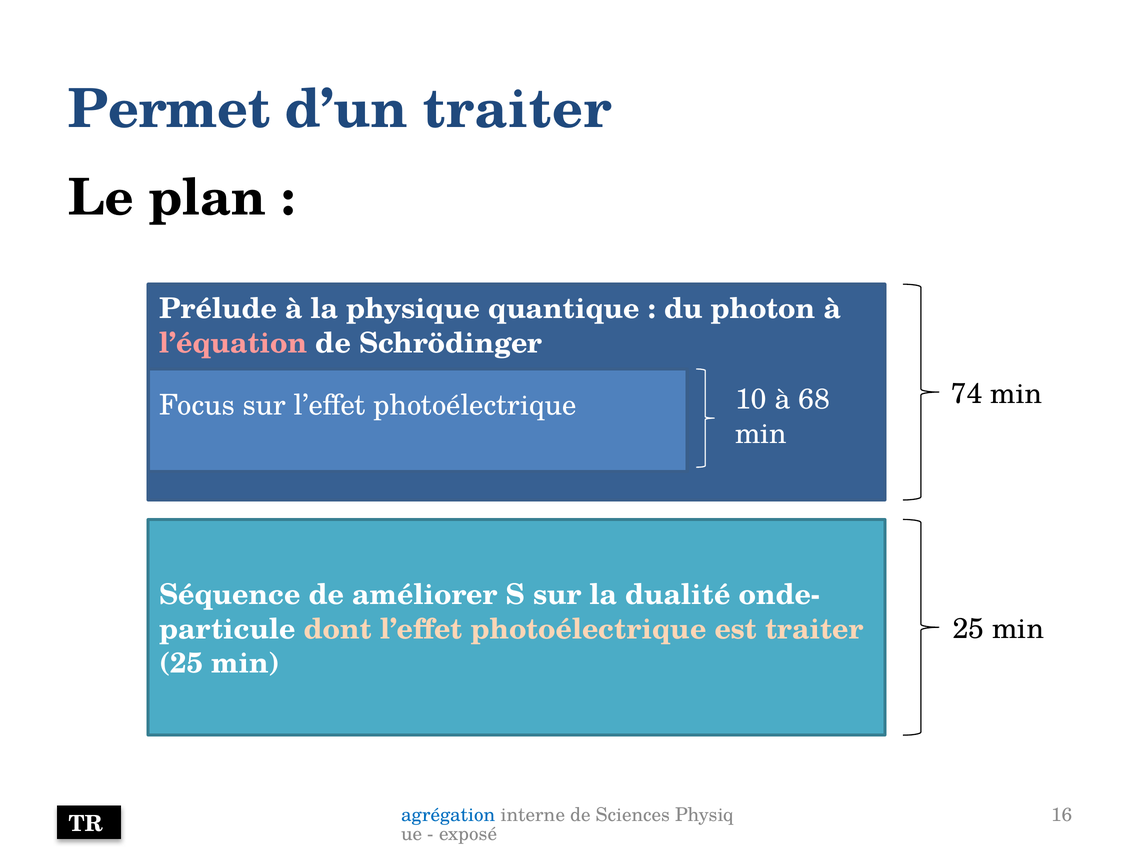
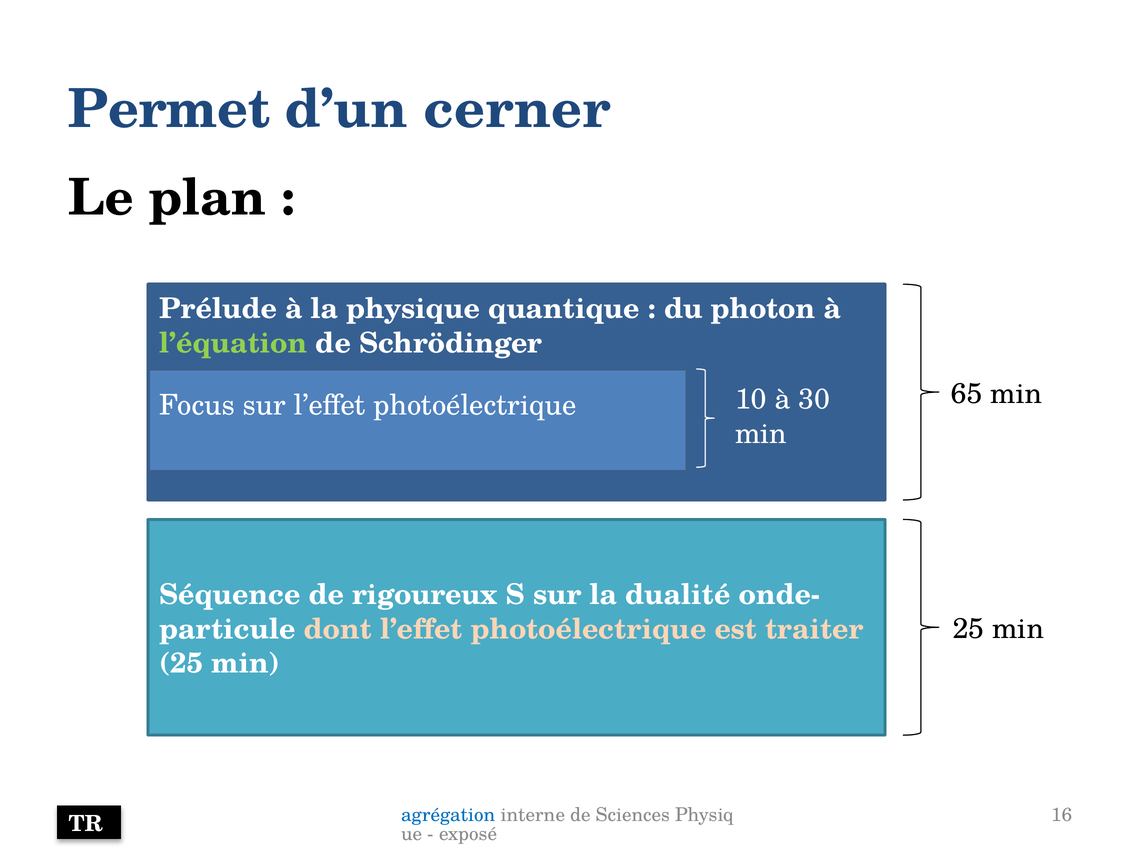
d’un traiter: traiter -> cerner (517, 109)
l’équation colour: pink -> light green (233, 343)
68: 68 -> 30 (814, 399)
74: 74 -> 65 (967, 394)
améliorer: améliorer -> rigoureux (425, 595)
